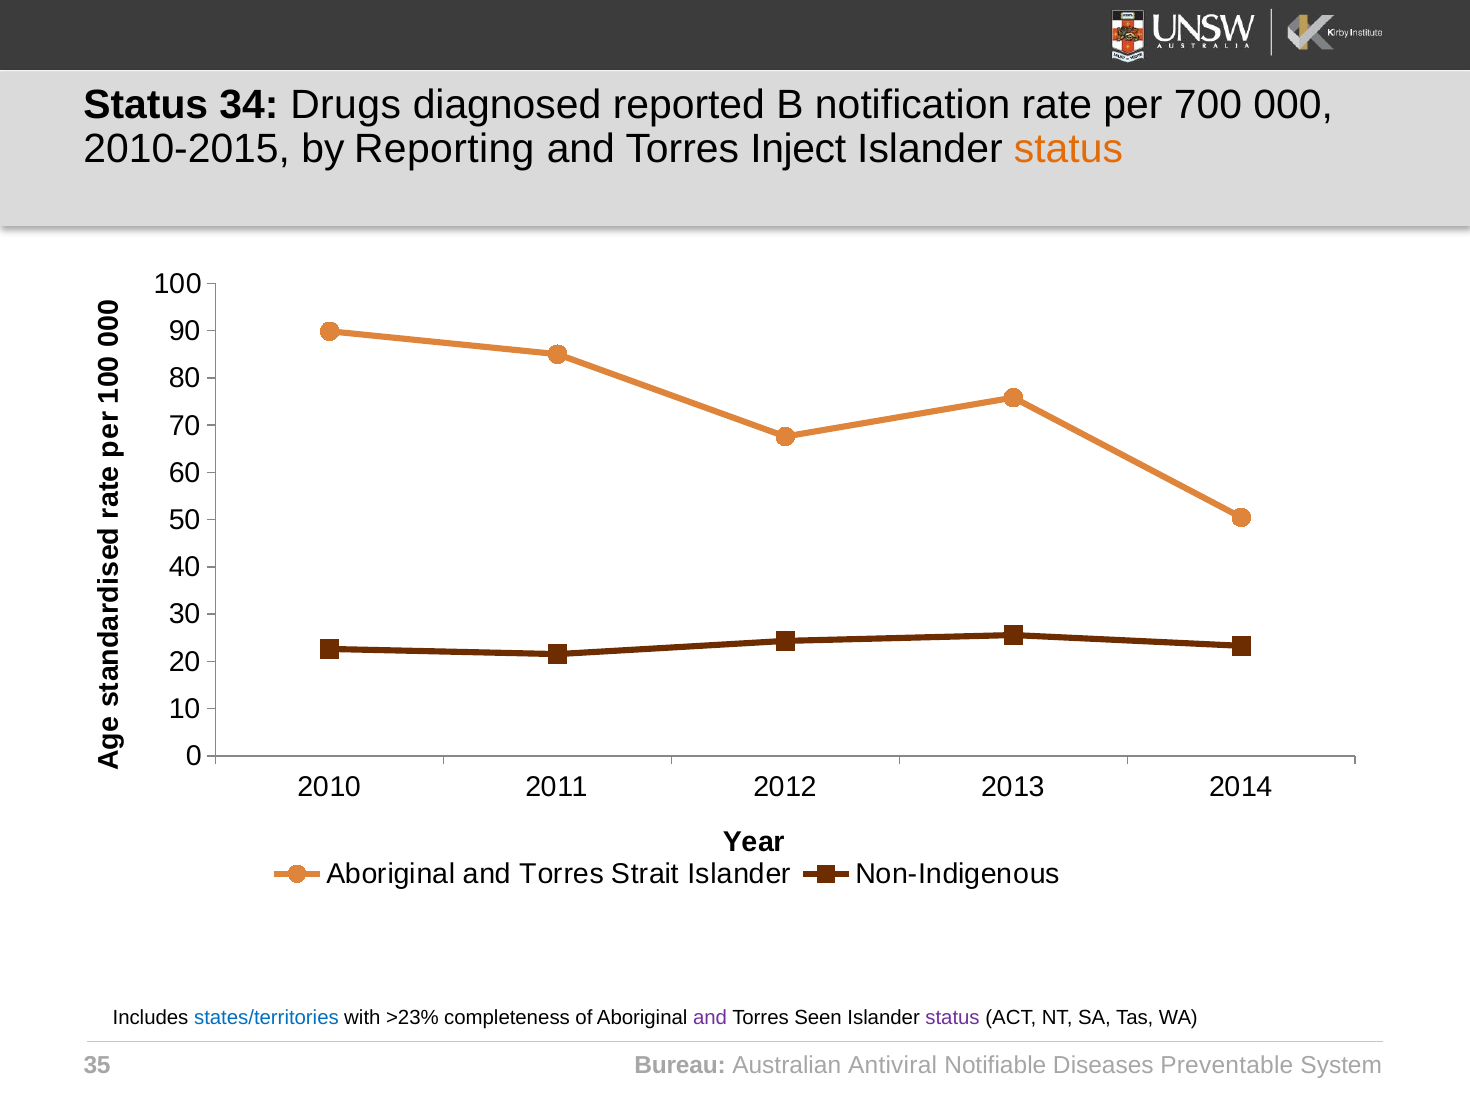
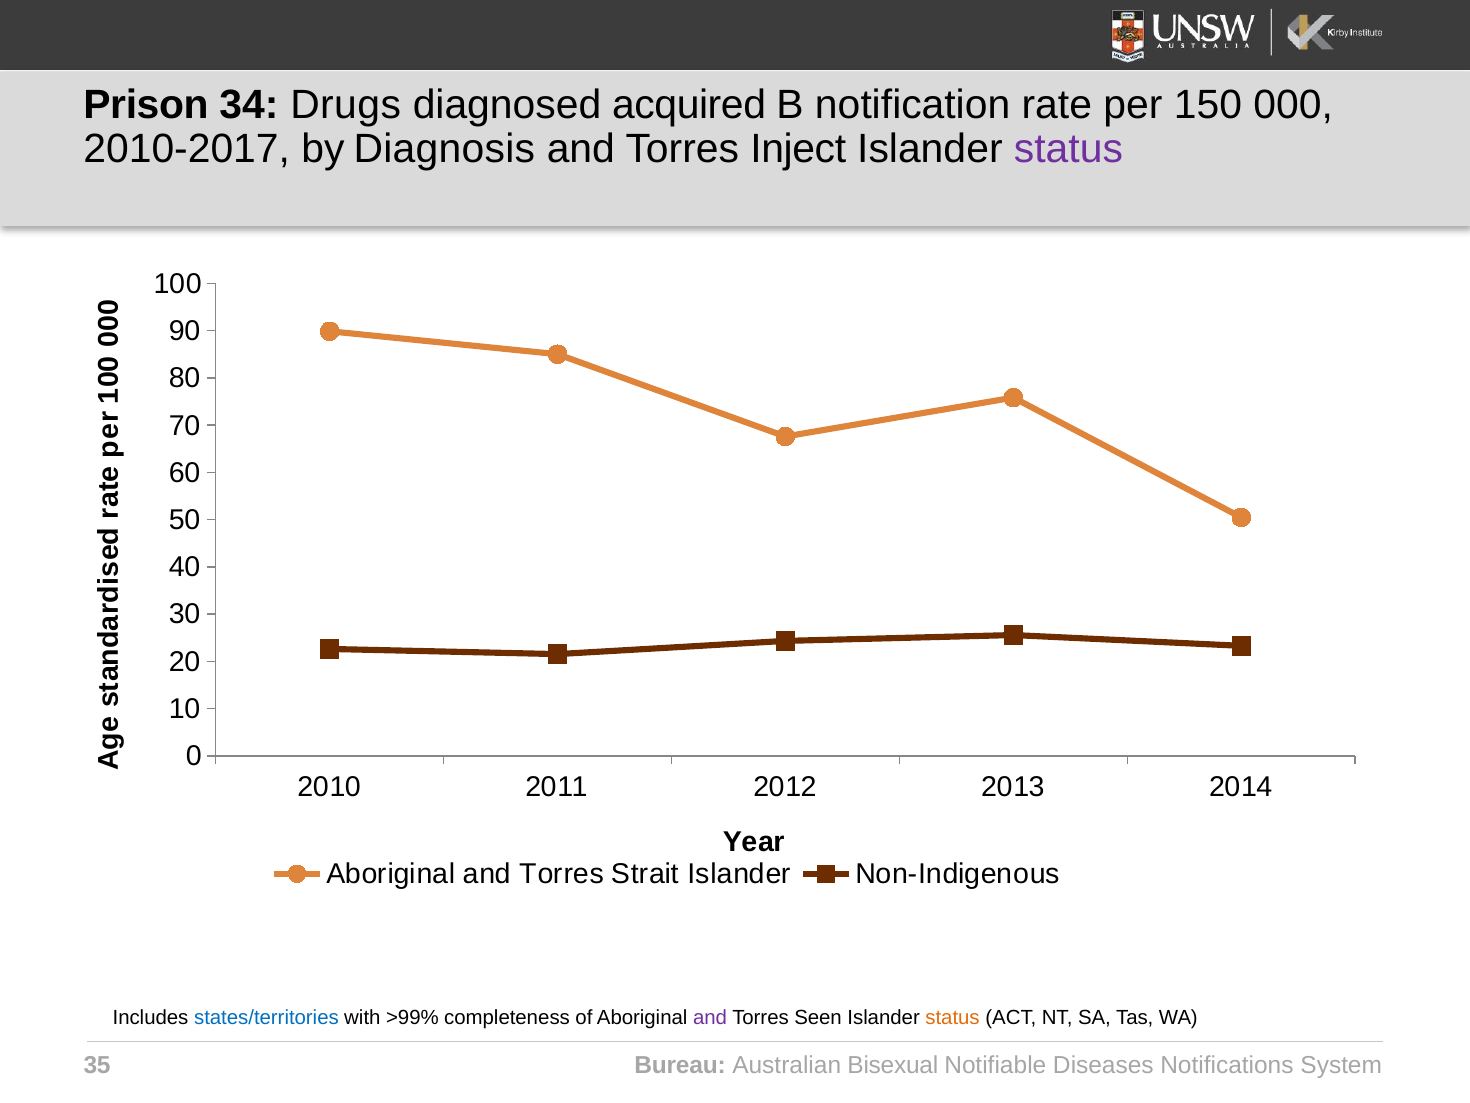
Status: Status -> Prison (146, 105)
reported: reported -> acquired (689, 105)
700: 700 -> 150 (1208, 105)
2010-2015: 2010-2015 -> 2010-2017 (187, 149)
Reporting: Reporting -> Diagnosis (444, 149)
status colour: orange -> purple (1068, 149)
>23%: >23% -> >99% (412, 1017)
status colour: purple -> orange (953, 1017)
Antiviral: Antiviral -> Bisexual (893, 1065)
Preventable: Preventable -> Notifications (1227, 1065)
